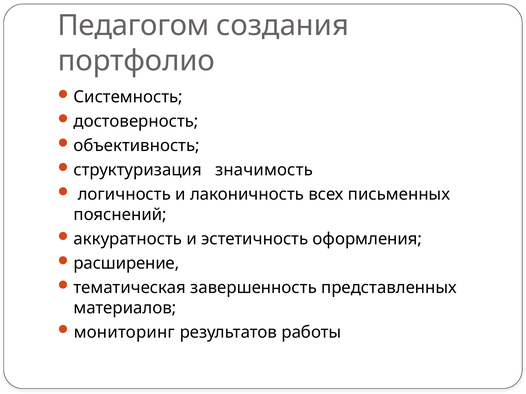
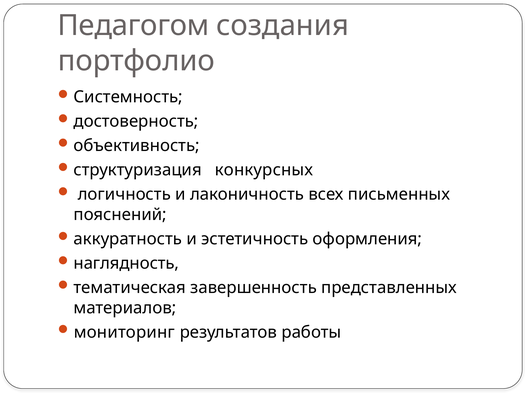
значимость: значимость -> конкурсных (264, 170)
расширение: расширение -> наглядность (126, 264)
